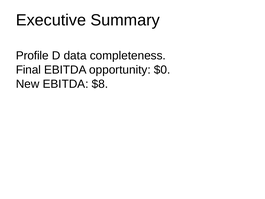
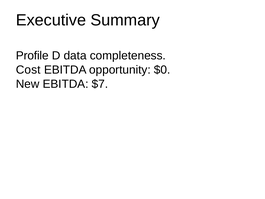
Final: Final -> Cost (28, 70)
$8: $8 -> $7 (100, 84)
